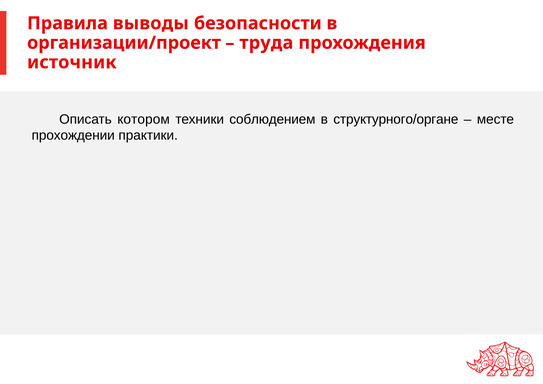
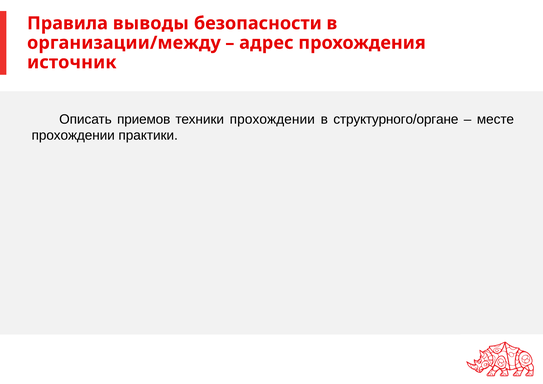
организации/проект: организации/проект -> организации/между (124, 43)
труда: труда -> адрес (266, 43)
котором: котором -> приемов (144, 119)
техники соблюдением: соблюдением -> прохождении (272, 119)
